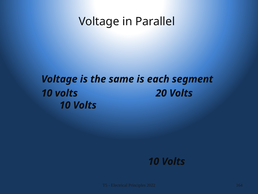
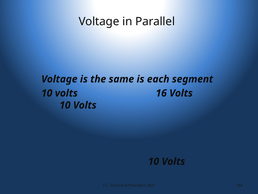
20: 20 -> 16 (161, 93)
